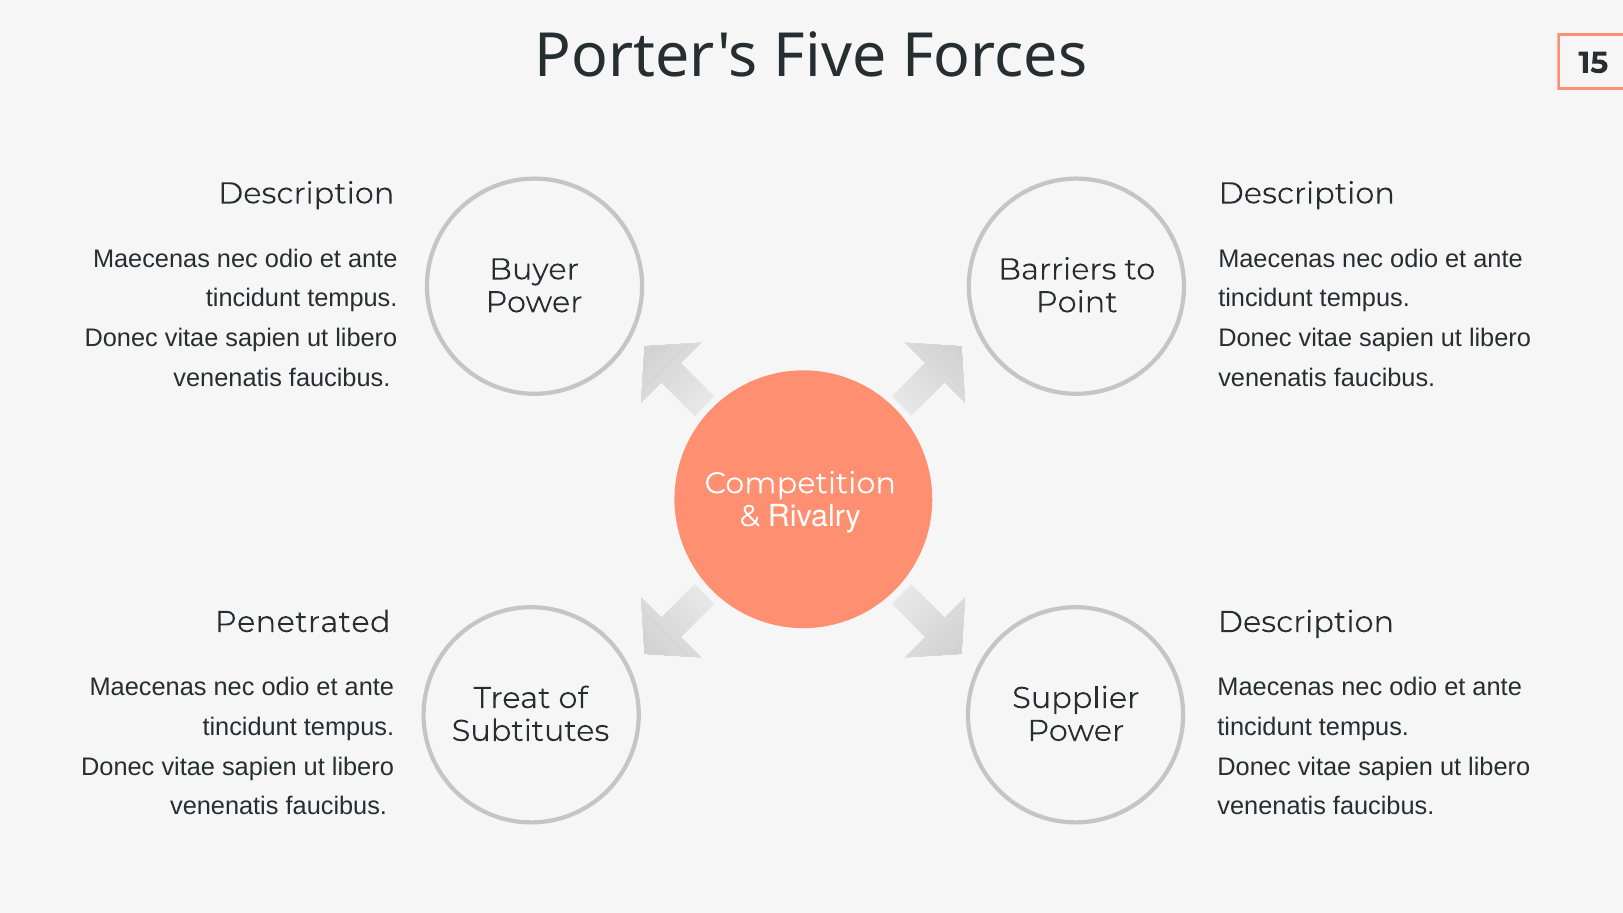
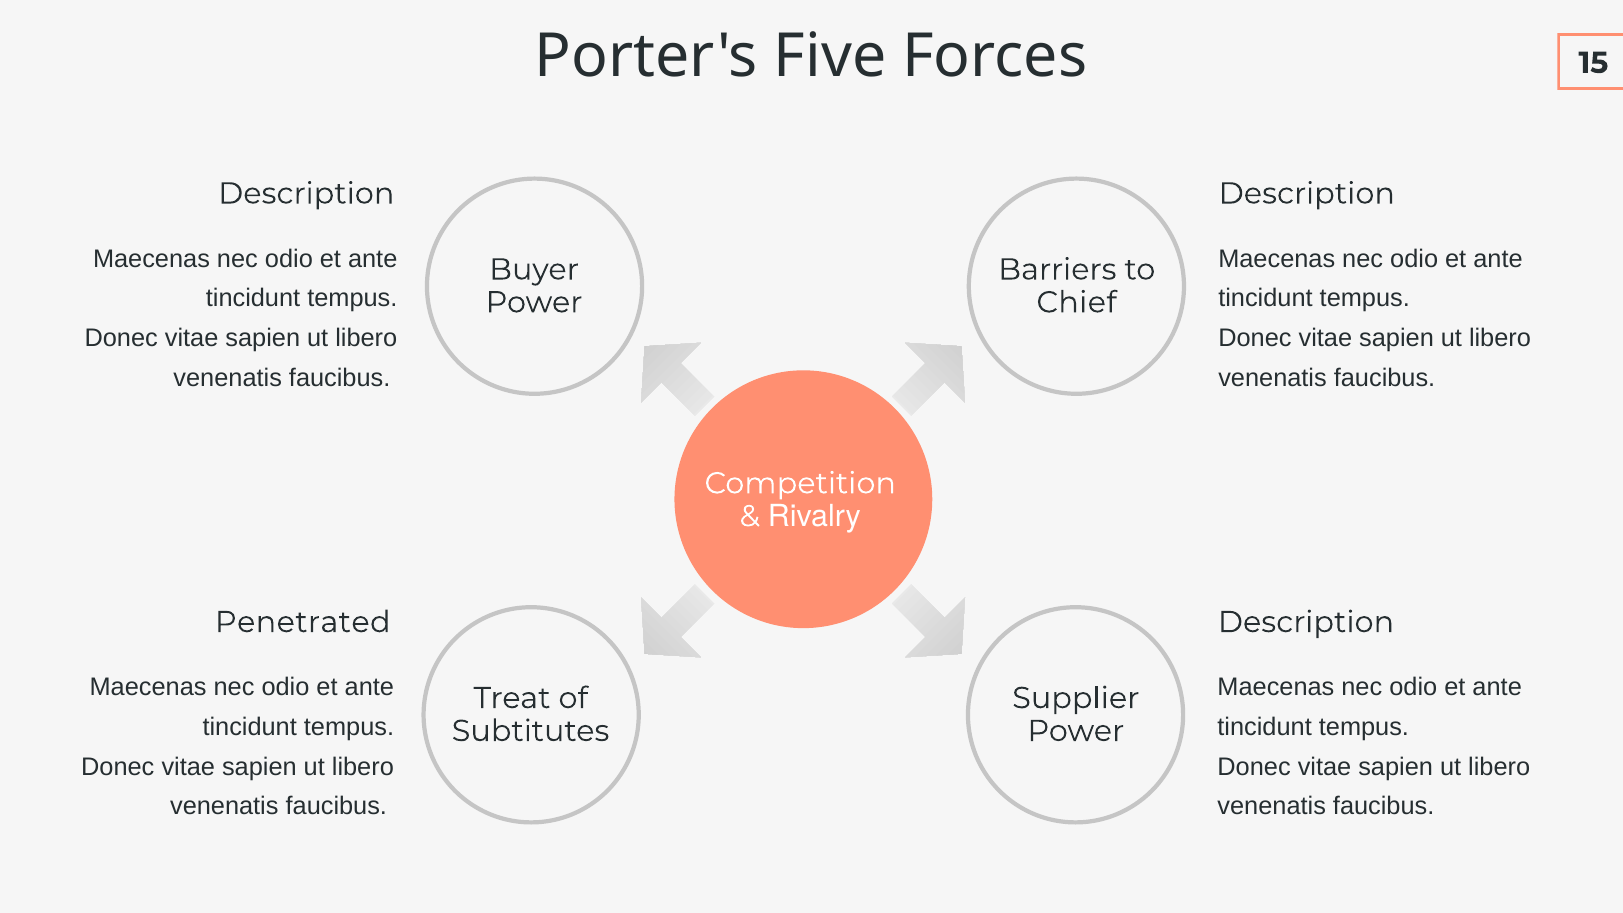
Point: Point -> Chief (1077, 302)
